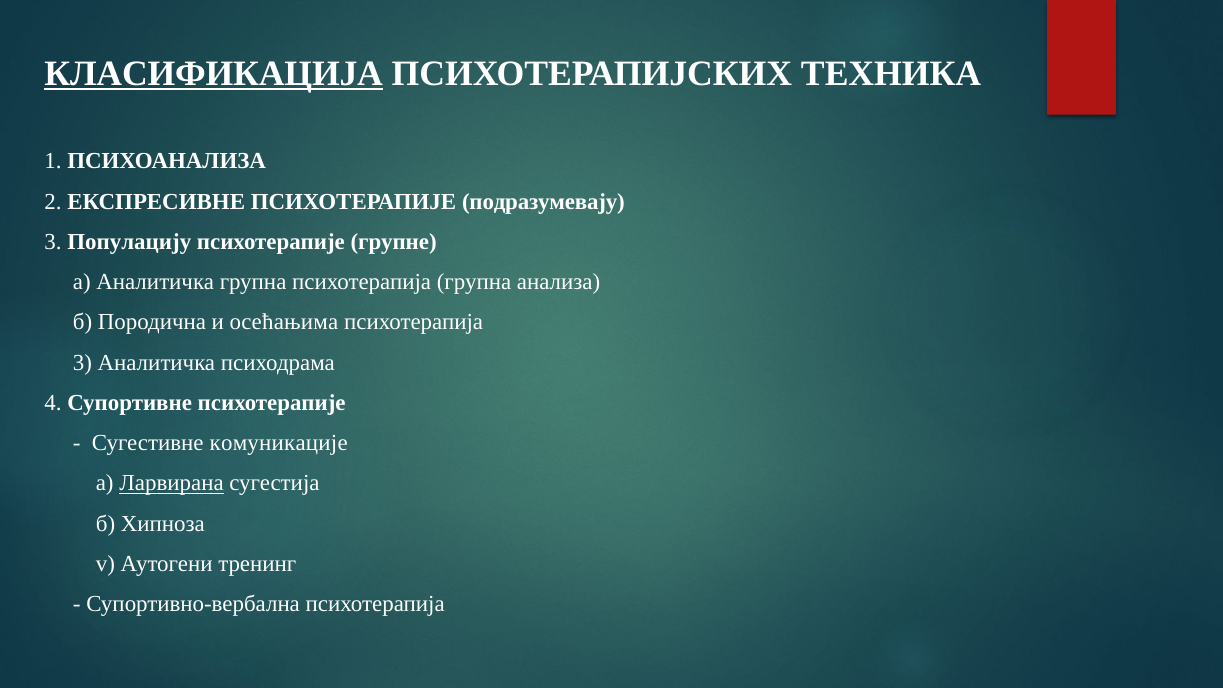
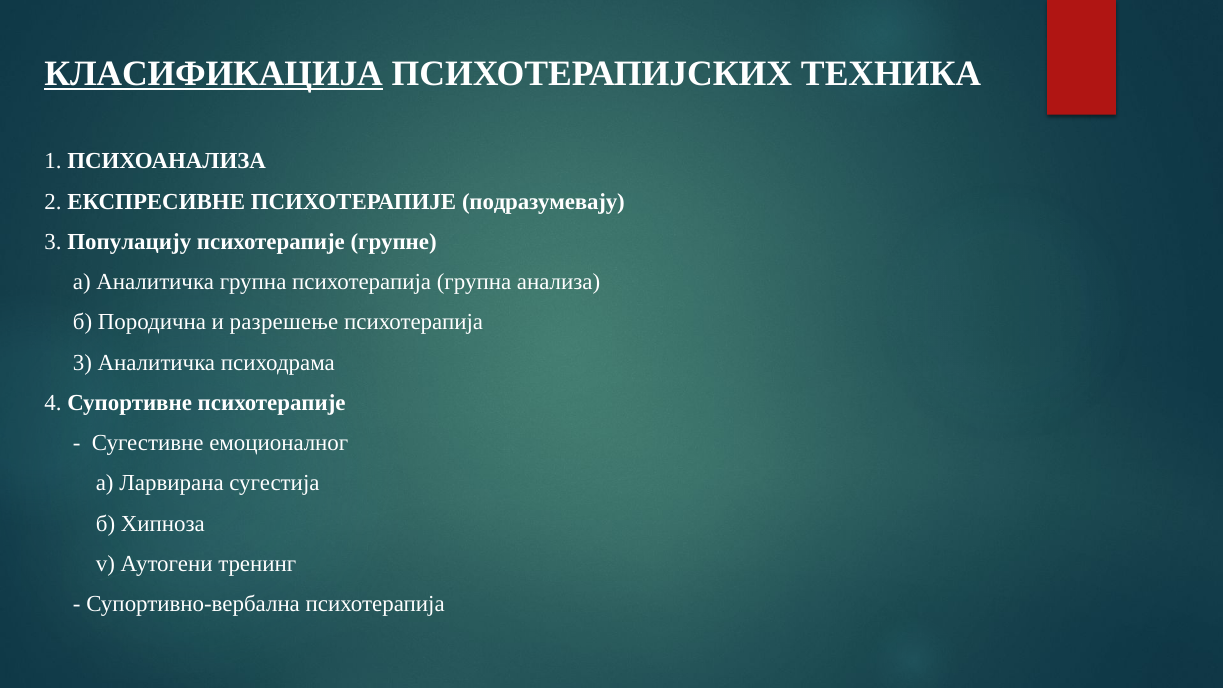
осећањима: осећањима -> разрешење (284, 322)
комуникације: комуникације -> емоционалног (279, 443)
Ларвирана underline: present -> none (172, 483)
